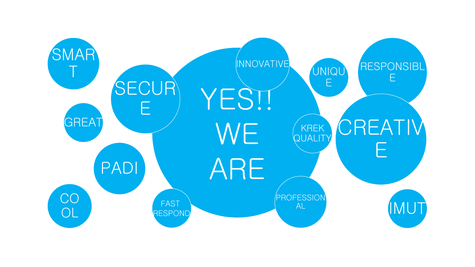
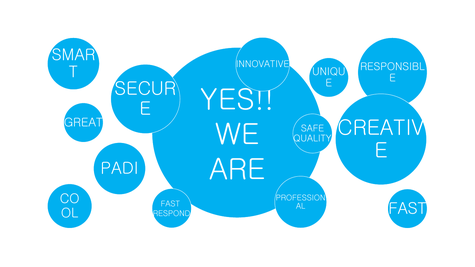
KREK: KREK -> SAFE (313, 129)
IMUT: IMUT -> FAST (408, 209)
